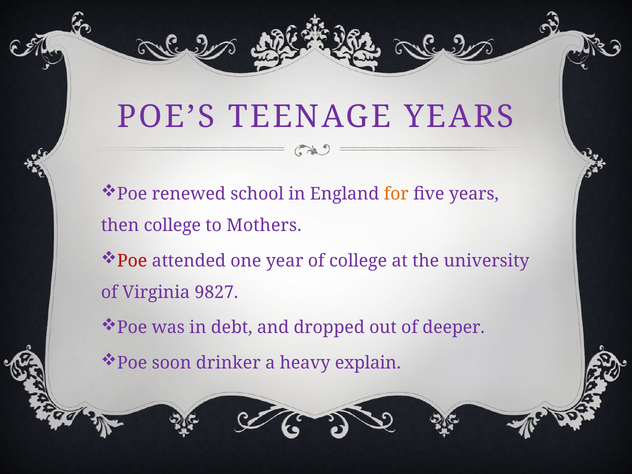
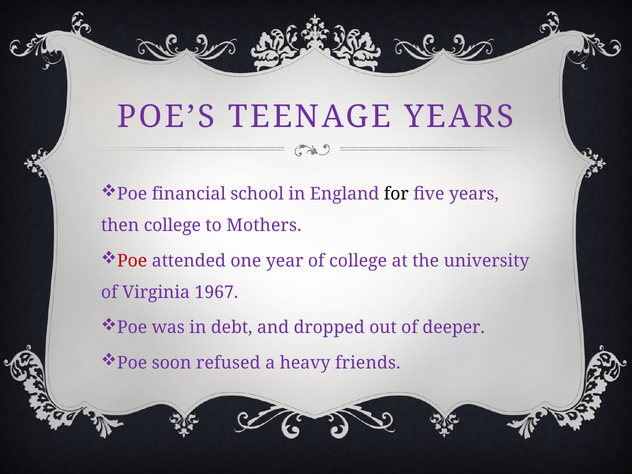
renewed: renewed -> financial (189, 194)
for colour: orange -> black (396, 194)
9827: 9827 -> 1967 (216, 292)
drinker: drinker -> refused (228, 363)
explain: explain -> friends (368, 363)
